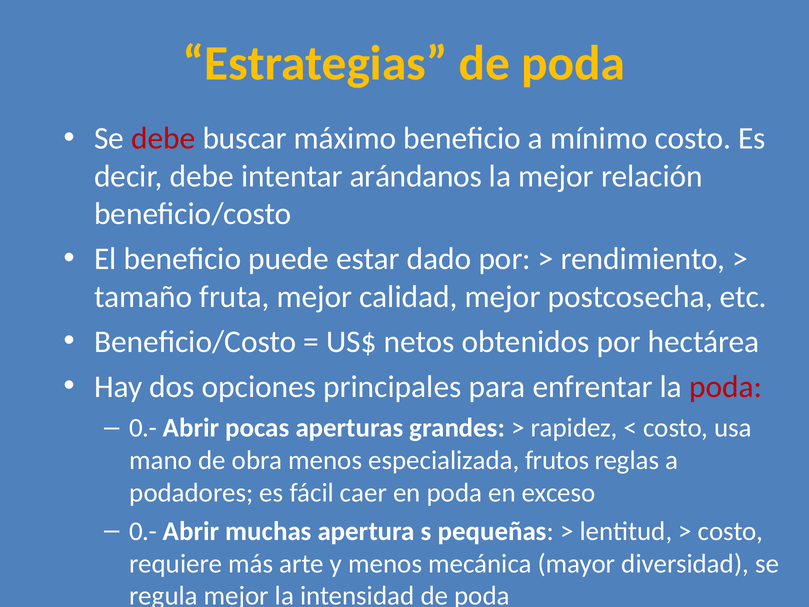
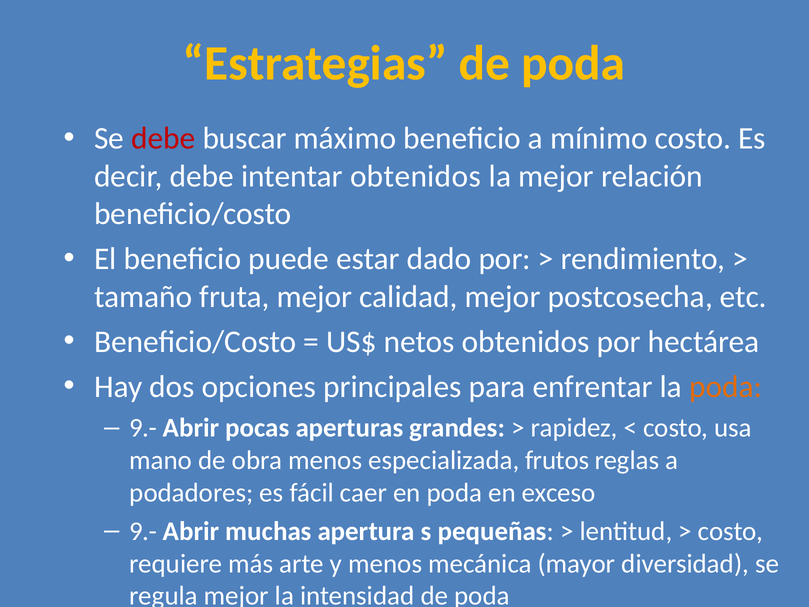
intentar arándanos: arándanos -> obtenidos (416, 176)
poda colour: red -> orange (726, 387)
0.-: 0.- -> 9.- (143, 428)
0.-: 0.- -> 9.- (143, 531)
